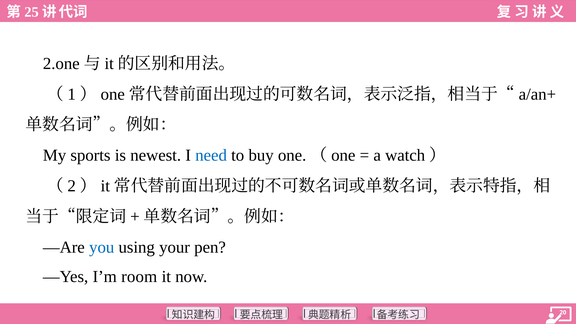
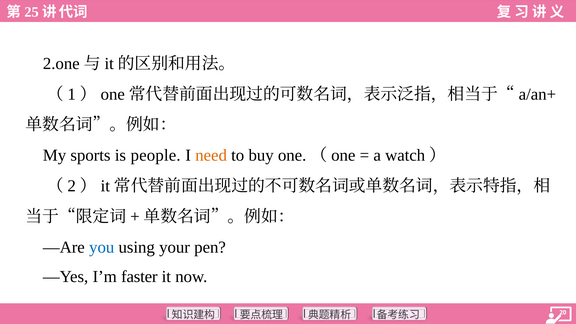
newest: newest -> people (156, 155)
need colour: blue -> orange (211, 155)
room: room -> faster (139, 277)
